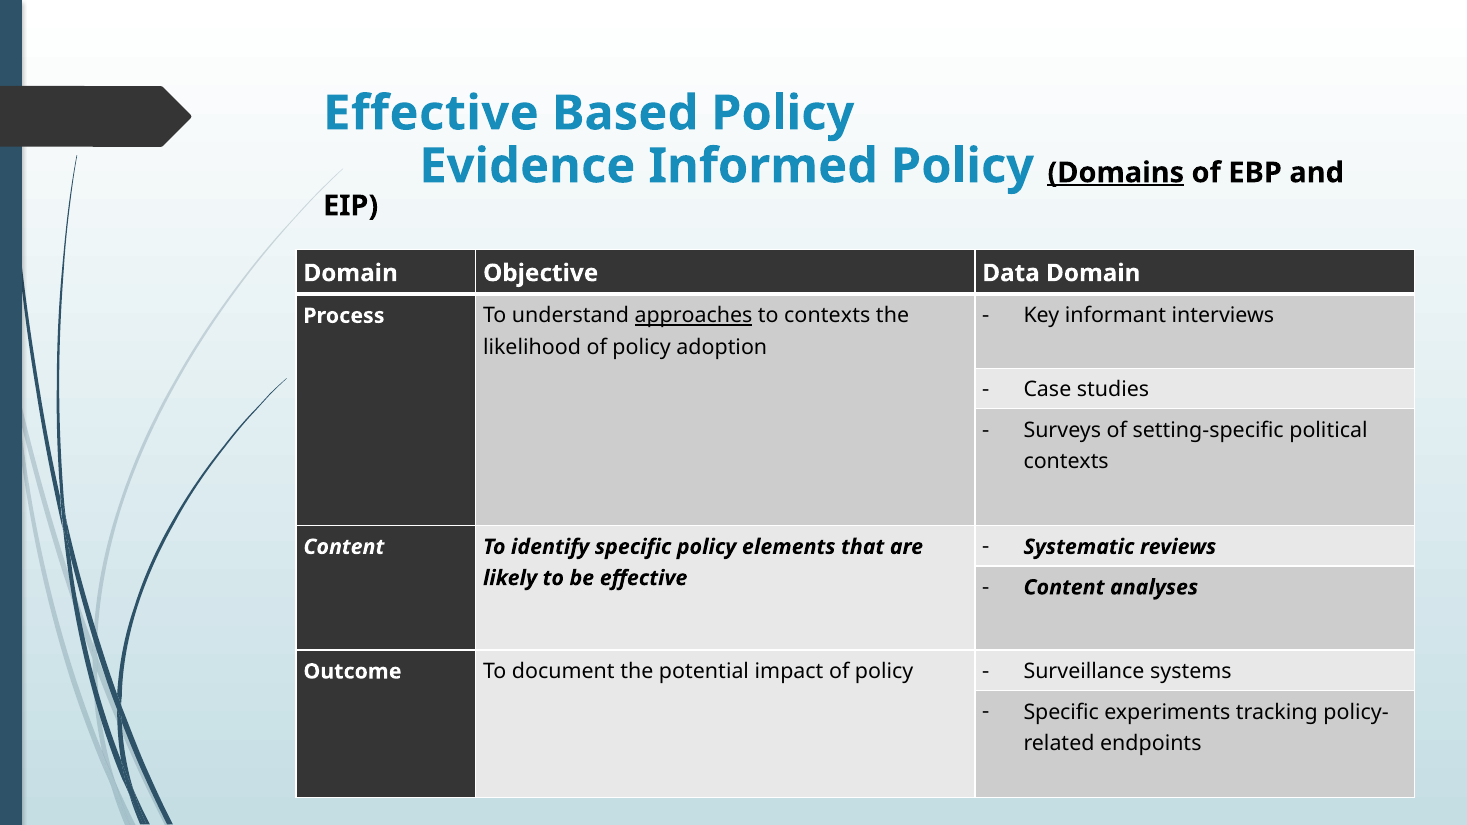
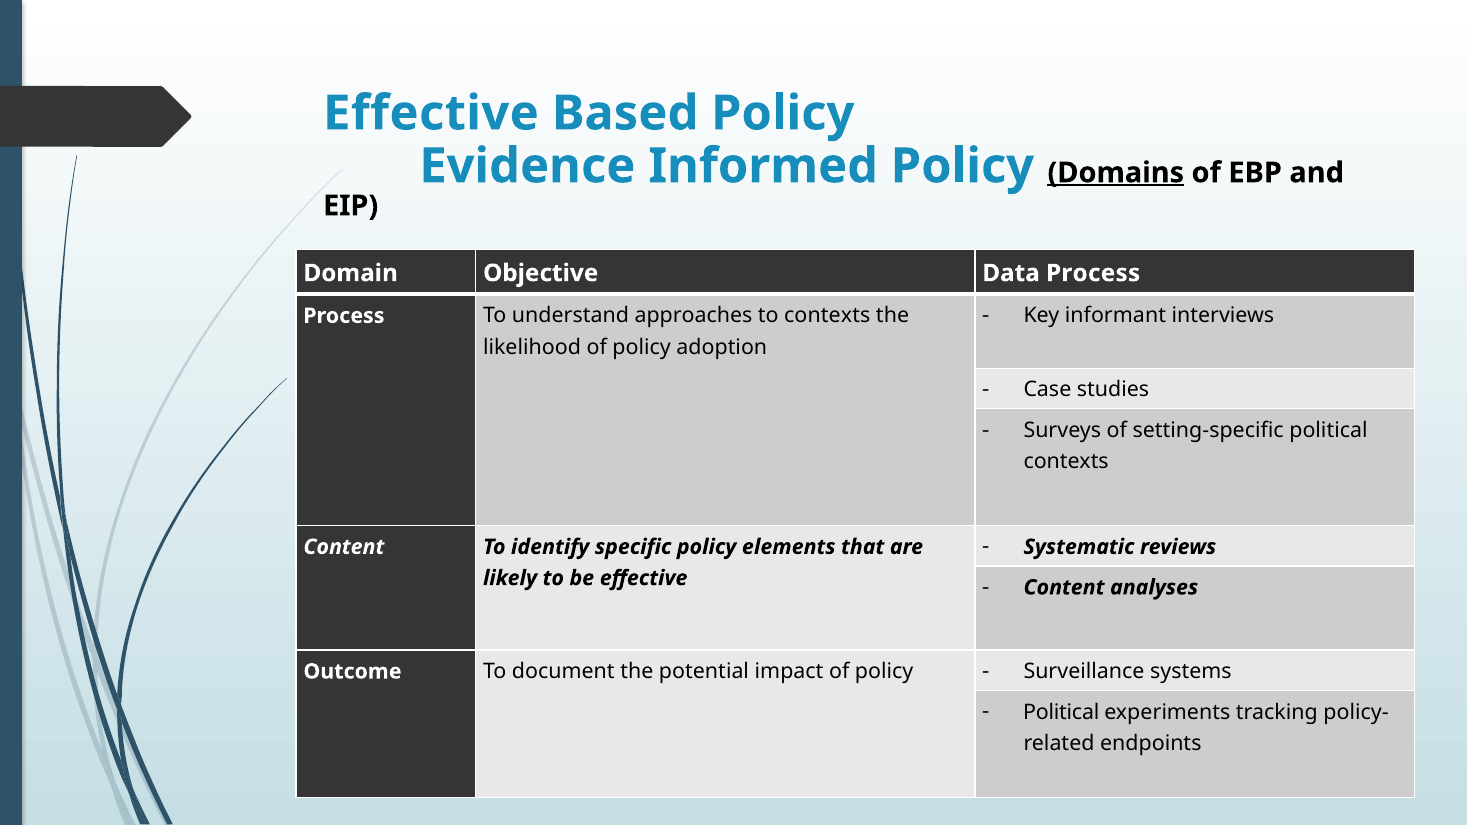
Data Domain: Domain -> Process (1093, 273)
approaches underline: present -> none (693, 316)
Specific: Specific -> Political (1061, 712)
